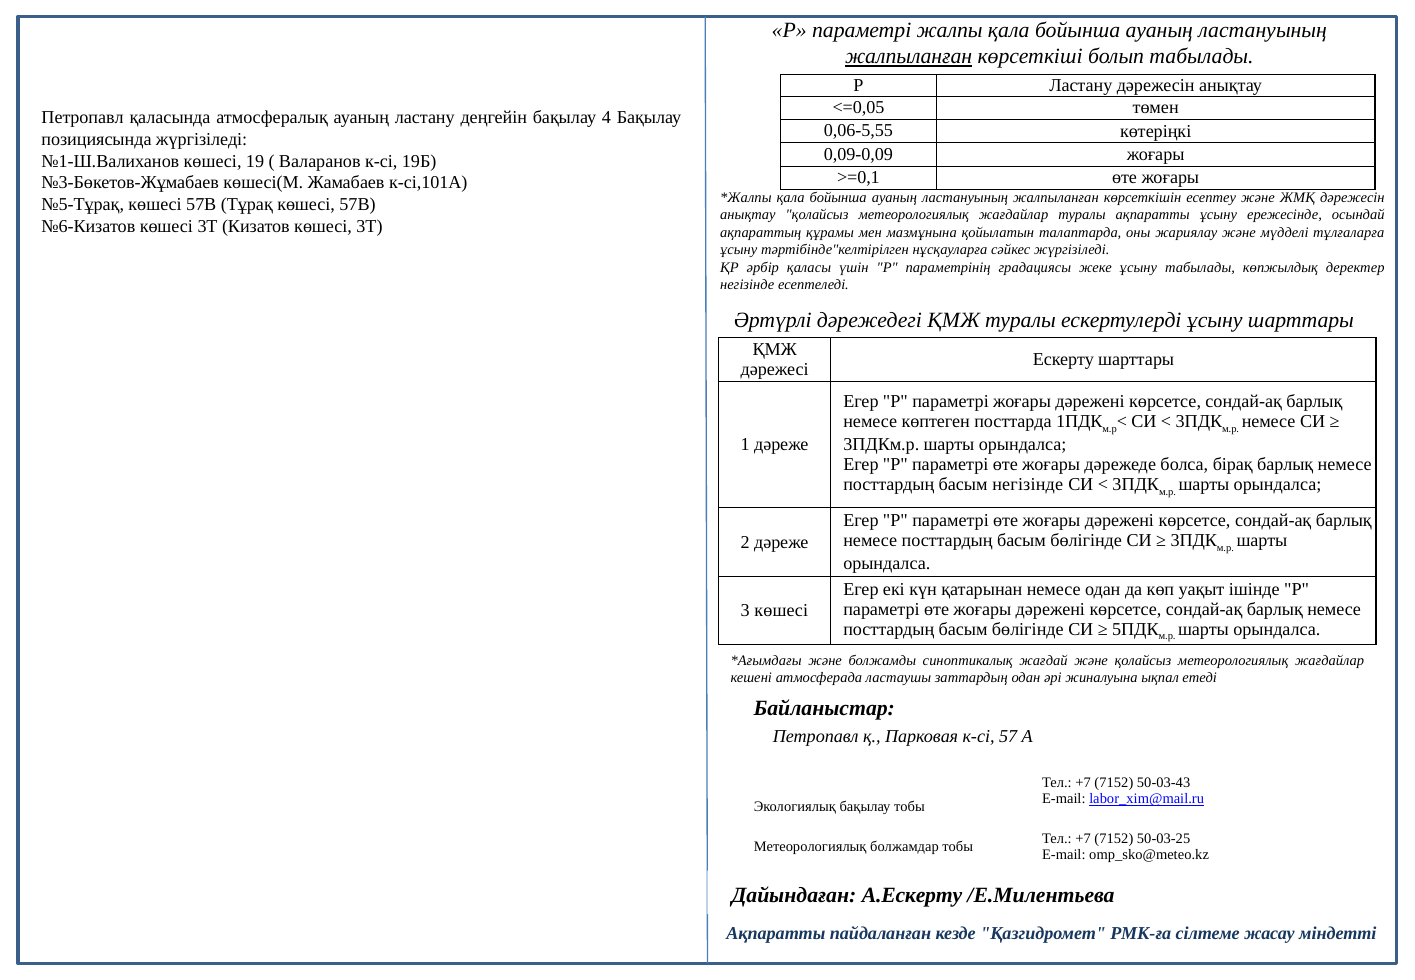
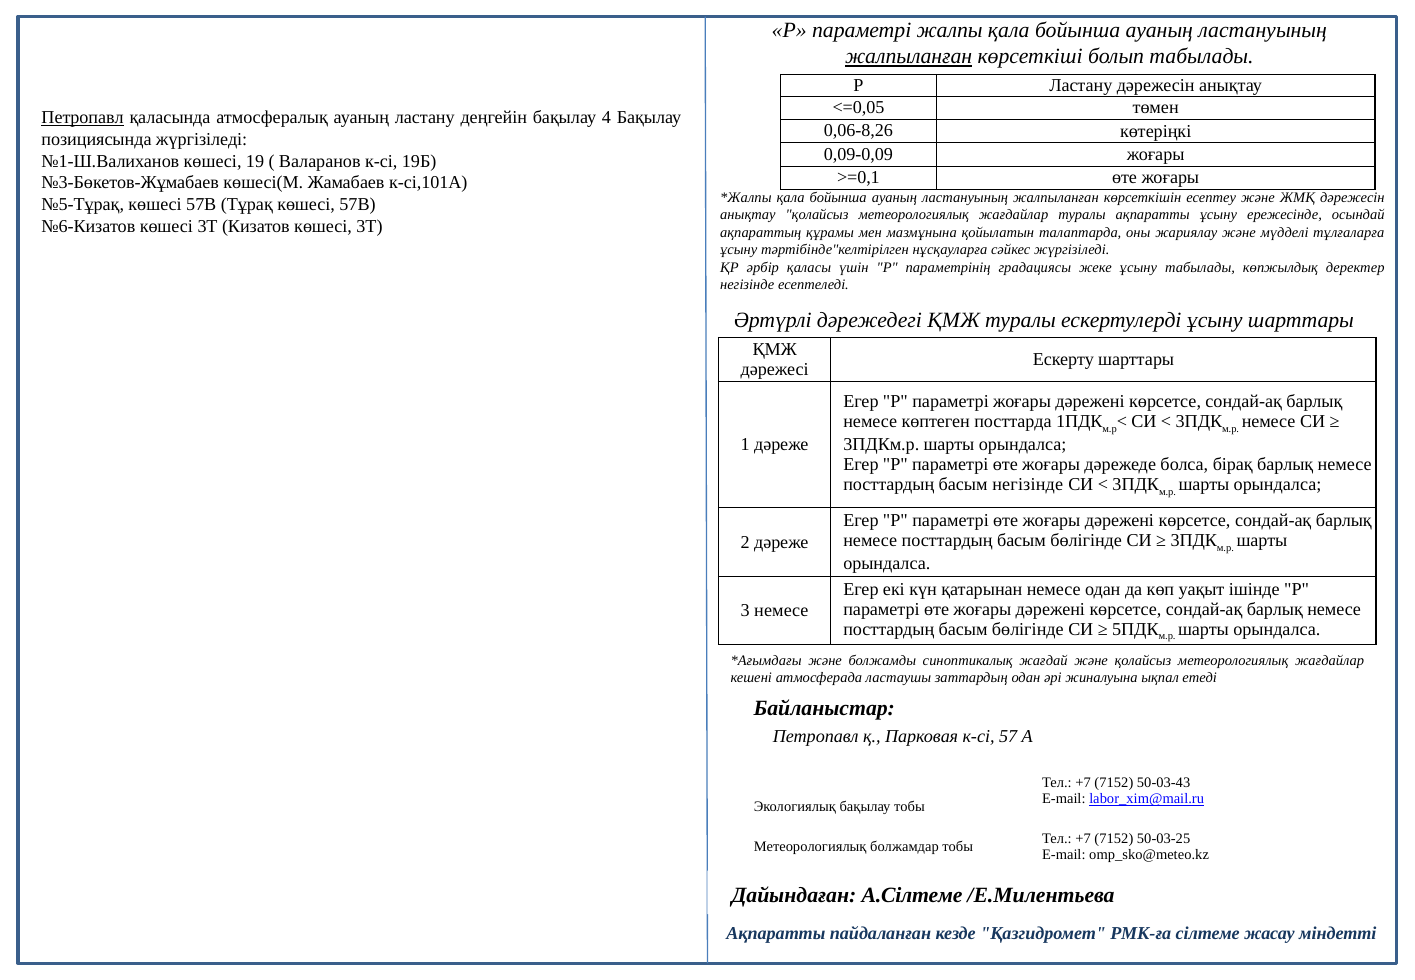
Петропавл underline: none -> present (83, 117)
0,06-5,55: 0,06-5,55 -> 0,06-8,26 (858, 131)
3 көшесі: көшесі -> немесе (781, 610)
А.Ескерту: А.Ескерту -> А.Сілтеме (912, 895)
